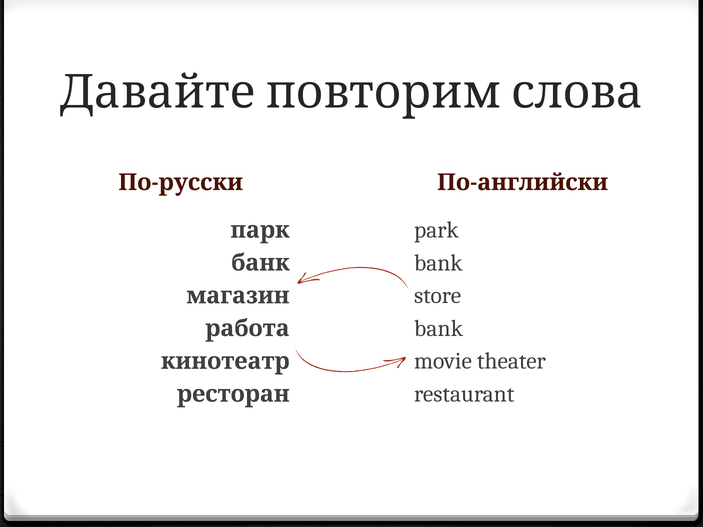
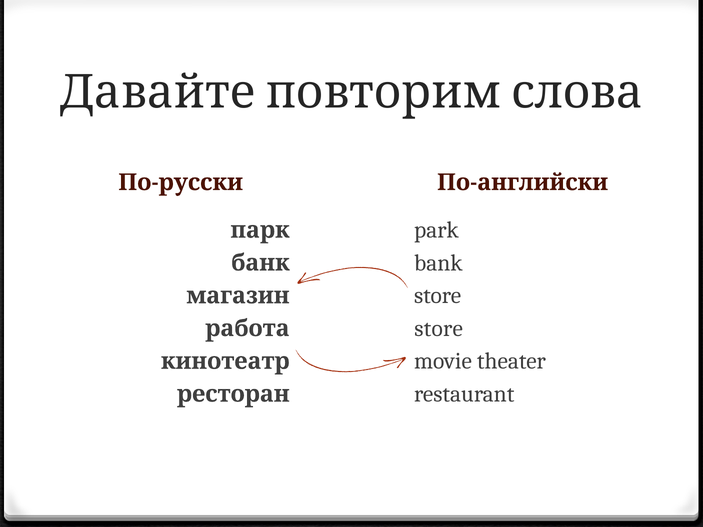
bank: bank -> store (439, 329)
